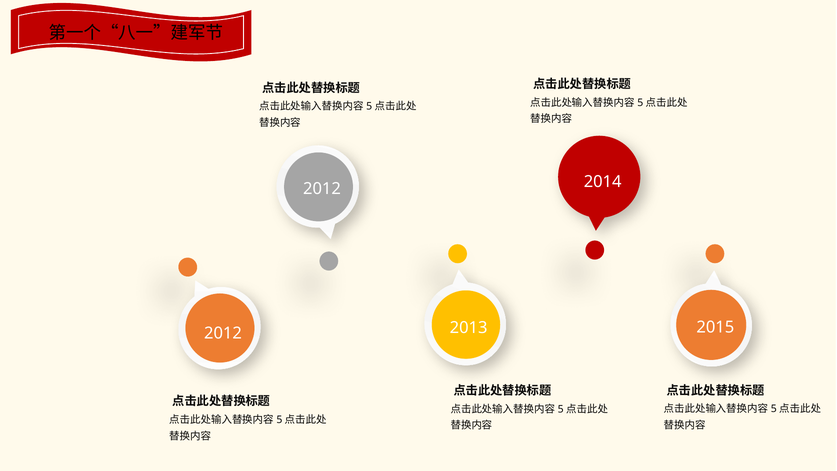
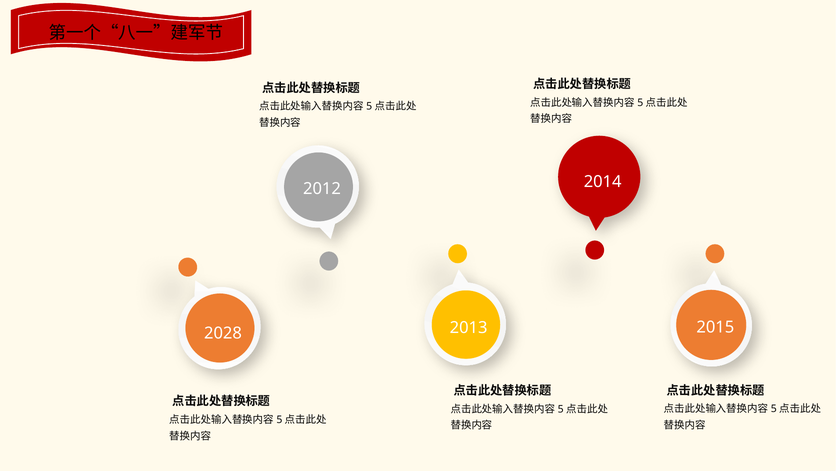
2012: 2012 -> 2028 (223, 333)
